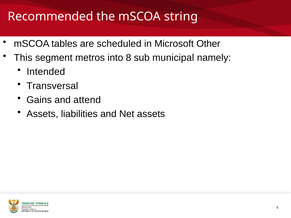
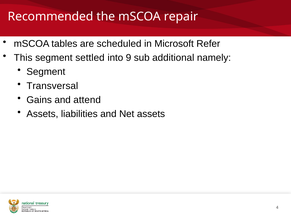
string: string -> repair (181, 17)
Other: Other -> Refer (208, 44)
metros: metros -> settled (90, 58)
8: 8 -> 9 (129, 58)
municipal: municipal -> additional (173, 58)
Intended: Intended -> Segment (46, 72)
